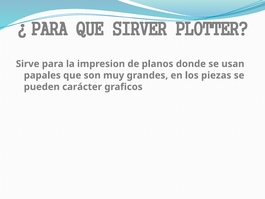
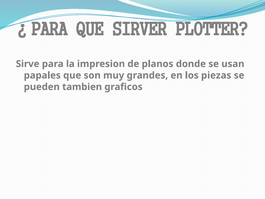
carácter: carácter -> tambien (82, 87)
